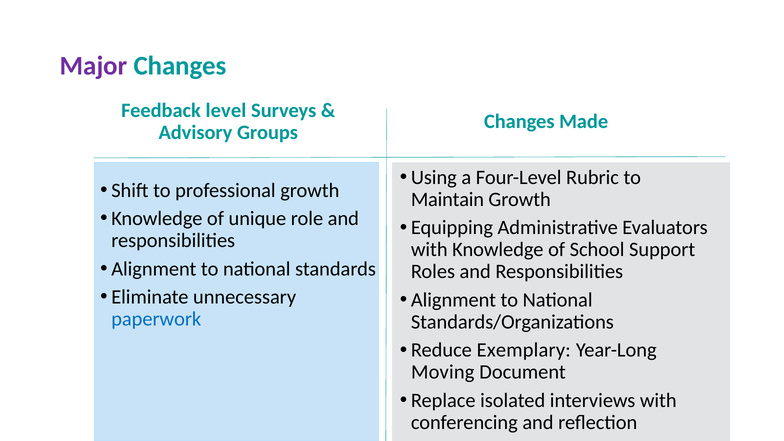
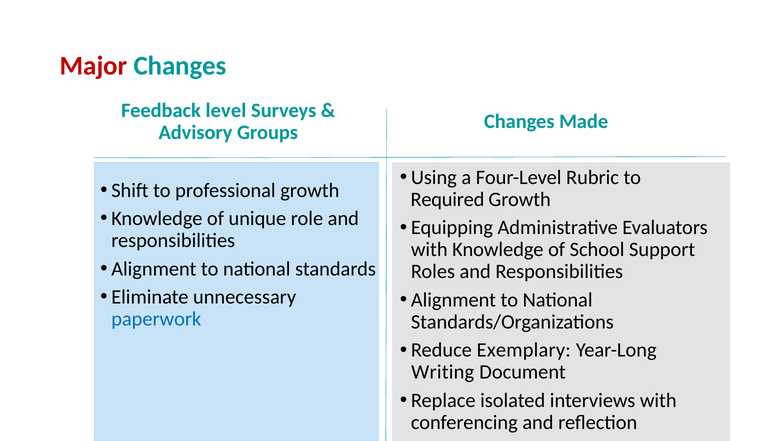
Major colour: purple -> red (94, 66)
Maintain: Maintain -> Required (447, 200)
Moving: Moving -> Writing (443, 372)
